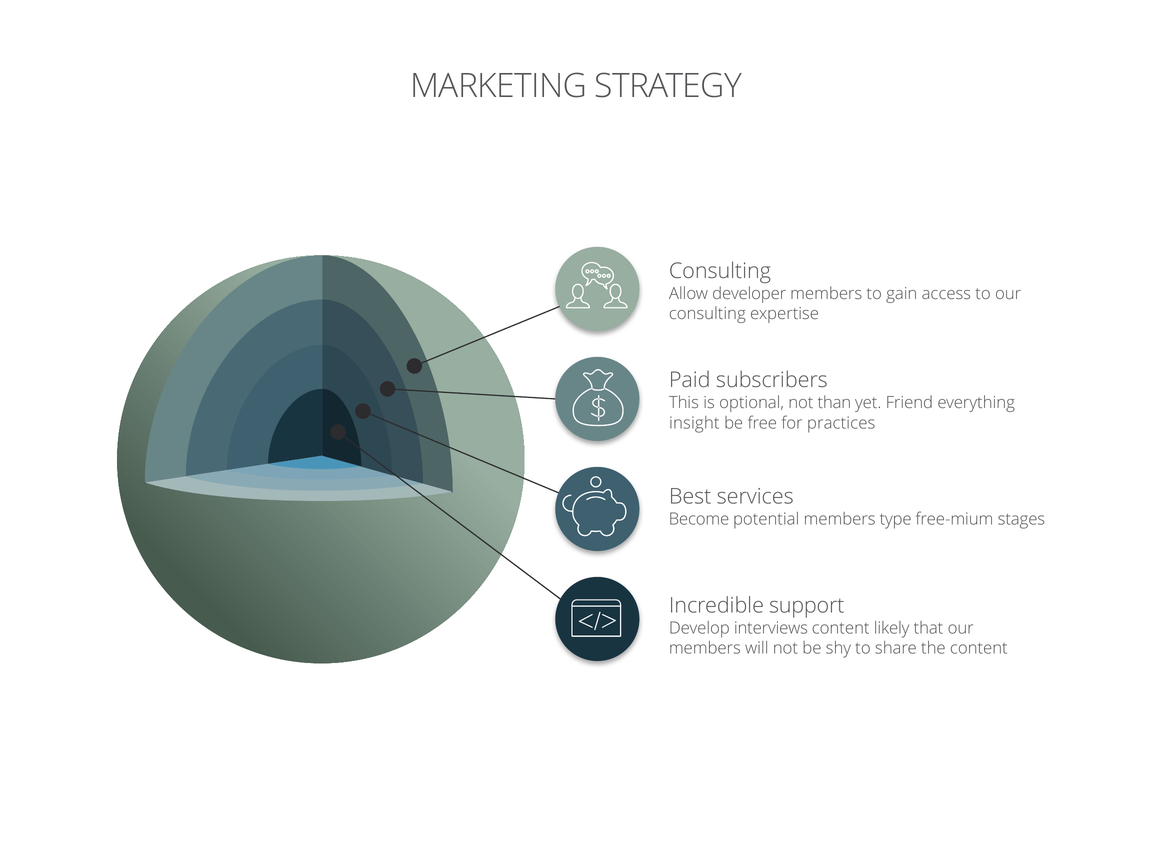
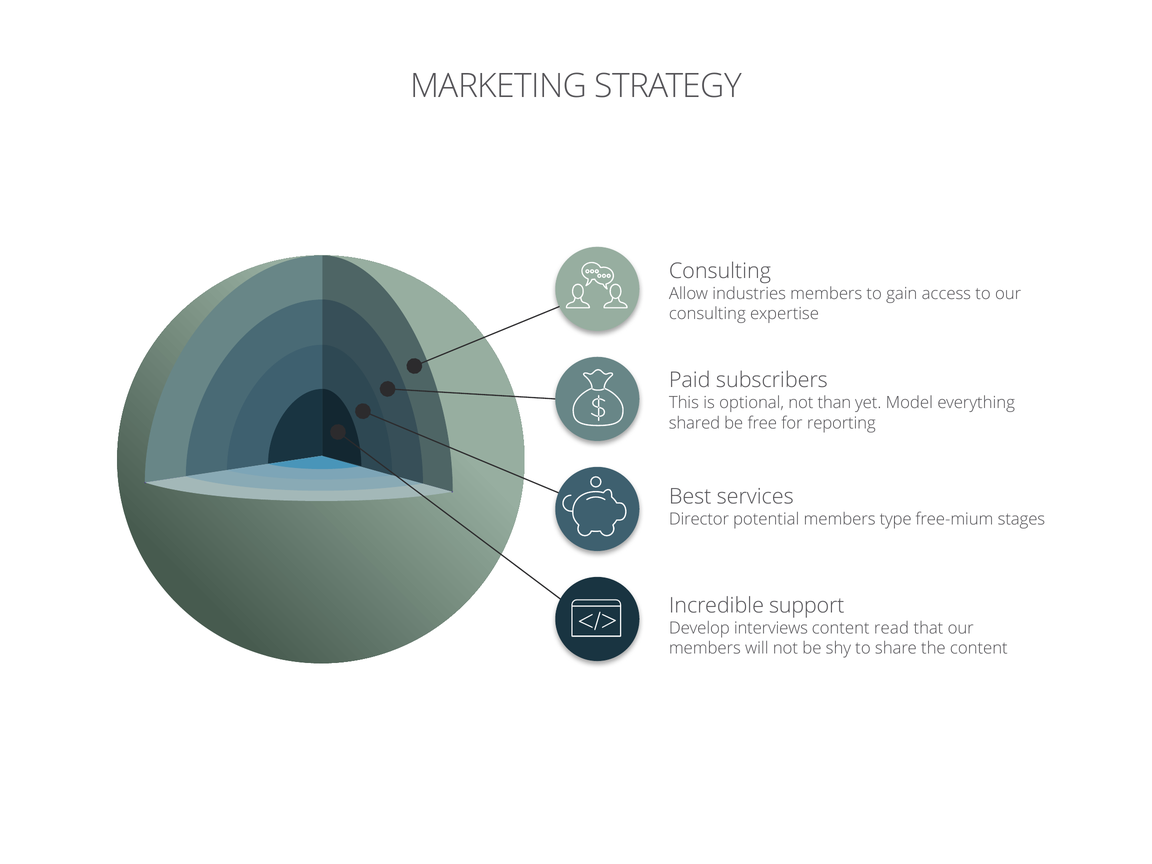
developer: developer -> industries (749, 294)
Friend: Friend -> Model (909, 403)
insight: insight -> shared (694, 423)
practices: practices -> reporting (841, 423)
Become: Become -> Director (699, 519)
likely: likely -> read (891, 628)
